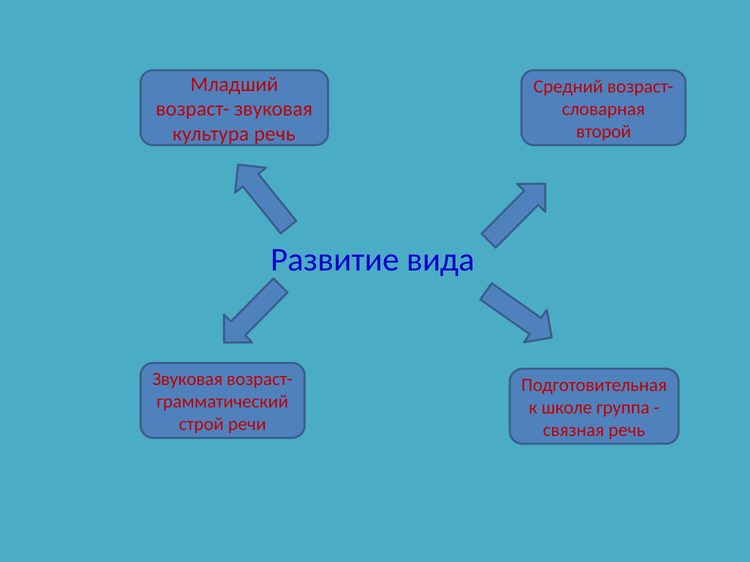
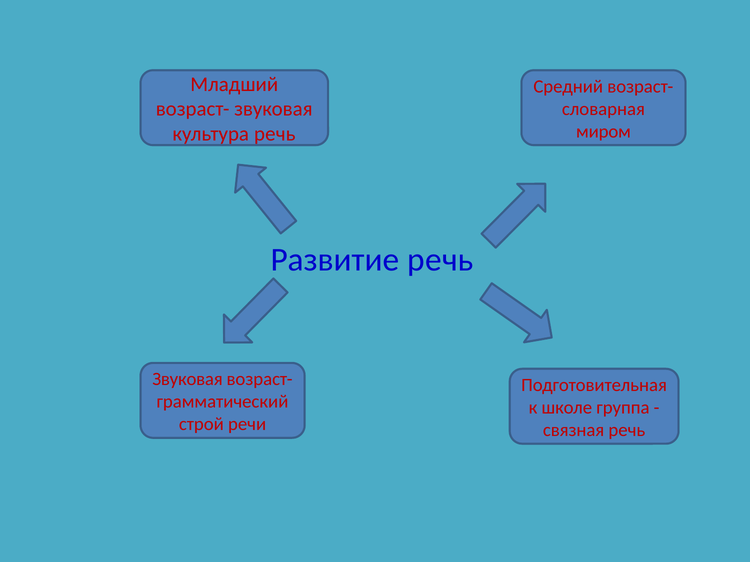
второй: второй -> миром (603, 132)
Развитие вида: вида -> речь (440, 260)
